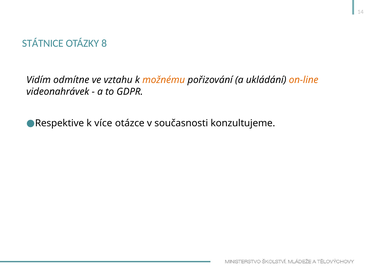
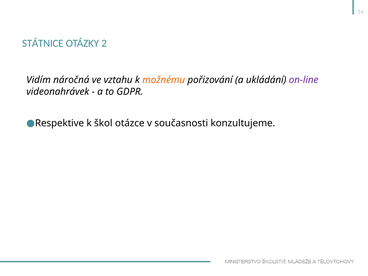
8: 8 -> 2 (104, 43)
odmítne: odmítne -> náročná (71, 80)
on-line colour: orange -> purple (304, 80)
více: více -> škol (103, 123)
